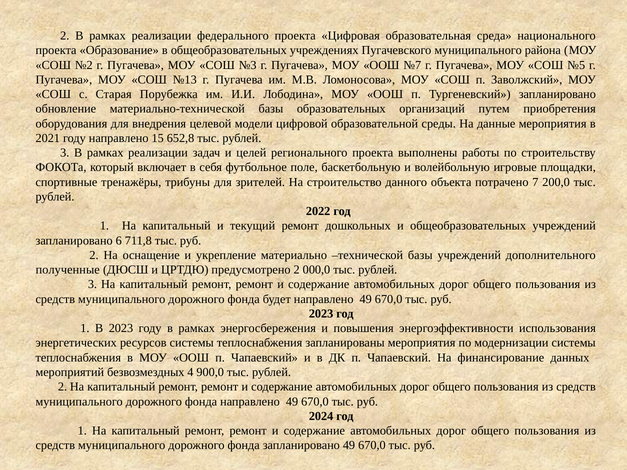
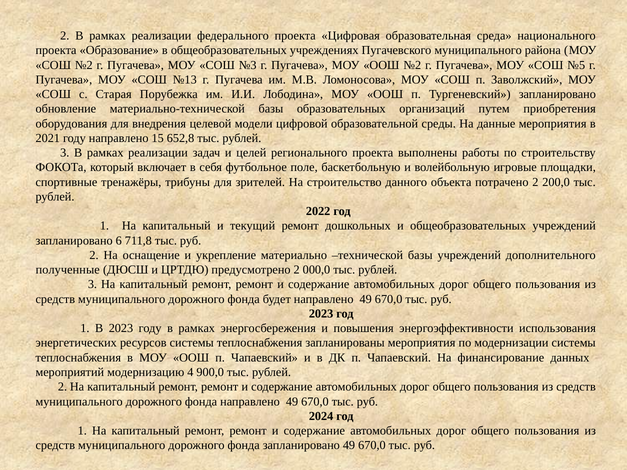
ООШ №7: №7 -> №2 (412, 65)
потрачено 7: 7 -> 2 (535, 182)
безвозмездных: безвозмездных -> модернизацию (146, 372)
